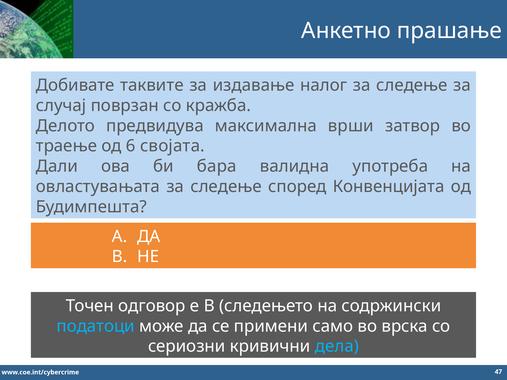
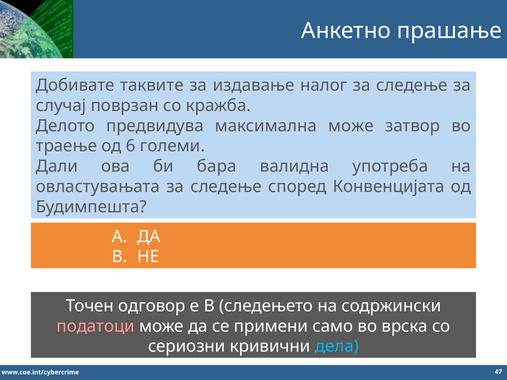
максимална врши: врши -> може (351, 126)
својата: својата -> големи (173, 146)
податоци colour: light blue -> pink (96, 326)
